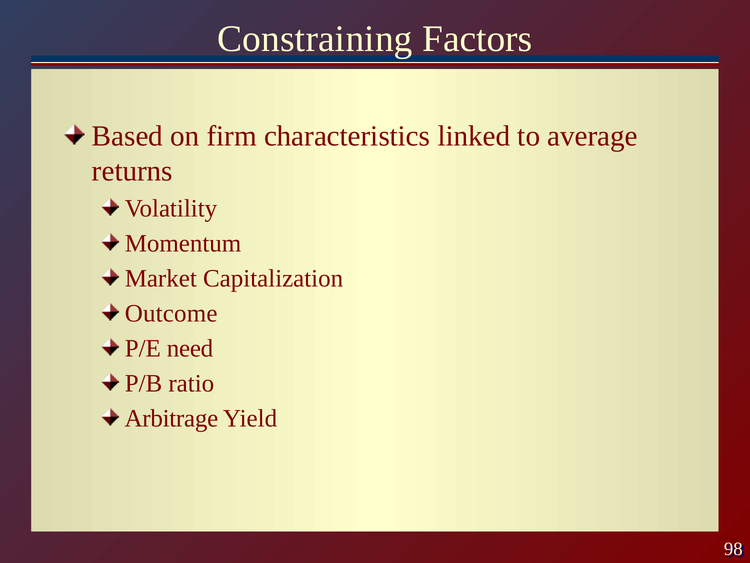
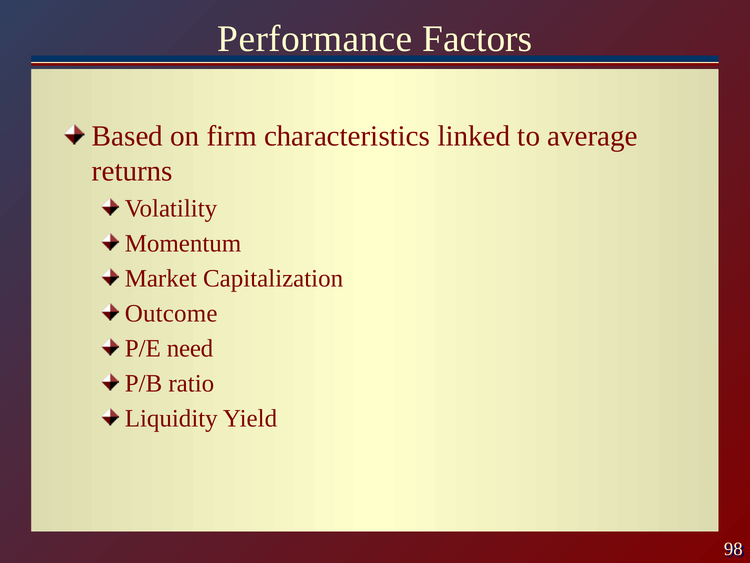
Constraining: Constraining -> Performance (315, 39)
Arbitrage: Arbitrage -> Liquidity (171, 418)
